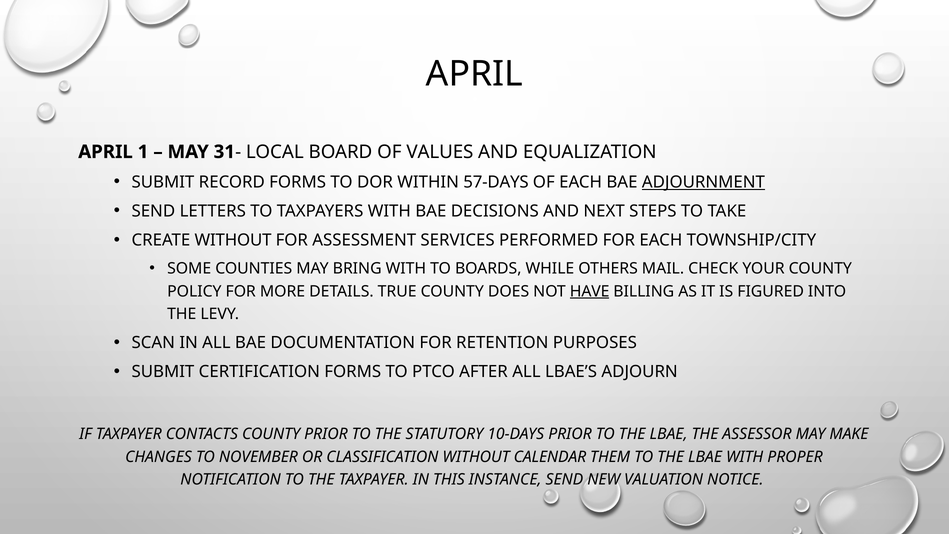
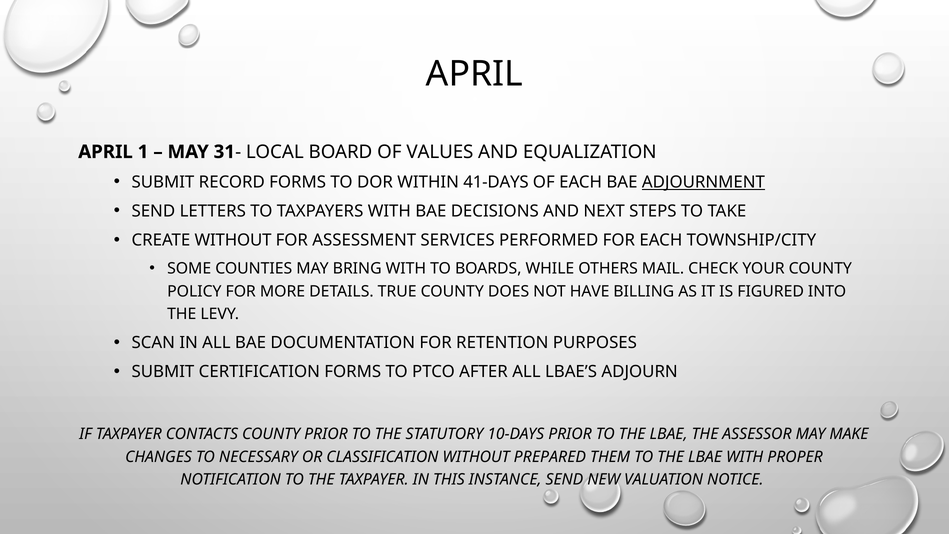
57-DAYS: 57-DAYS -> 41-DAYS (496, 182)
HAVE underline: present -> none (590, 291)
NOVEMBER: NOVEMBER -> NECESSARY (258, 457)
CALENDAR: CALENDAR -> PREPARED (550, 457)
